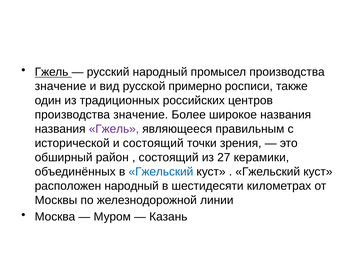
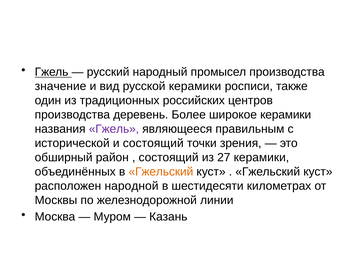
русской примерно: примерно -> керамики (195, 86)
значение: значение -> деревень (141, 115)
широкое названия: названия -> керамики (286, 115)
Гжельский colour: blue -> orange (161, 172)
расположен народный: народный -> народной (132, 186)
